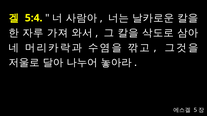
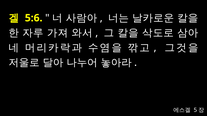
5:4: 5:4 -> 5:6 (34, 18)
